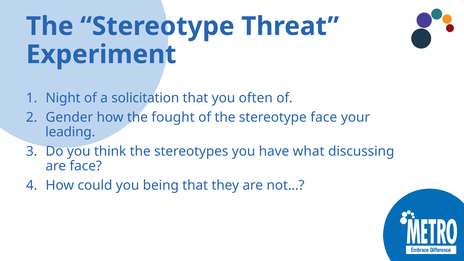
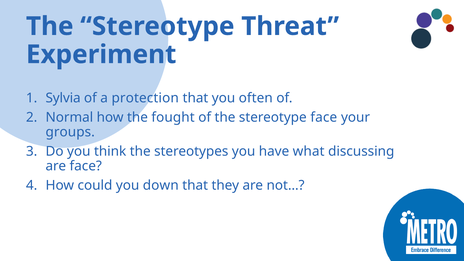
Night: Night -> Sylvia (63, 98)
solicitation: solicitation -> protection (145, 98)
Gender: Gender -> Normal (69, 117)
leading: leading -> groups (70, 132)
being: being -> down (161, 185)
